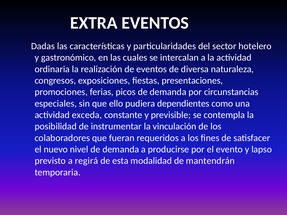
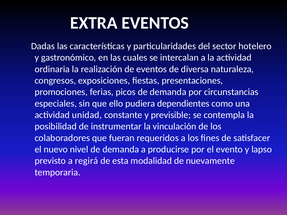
exceda: exceda -> unidad (87, 115)
mantendrán: mantendrán -> nuevamente (210, 161)
